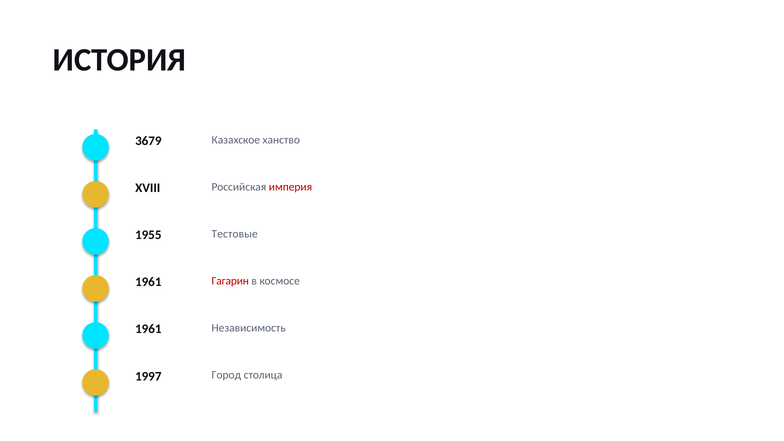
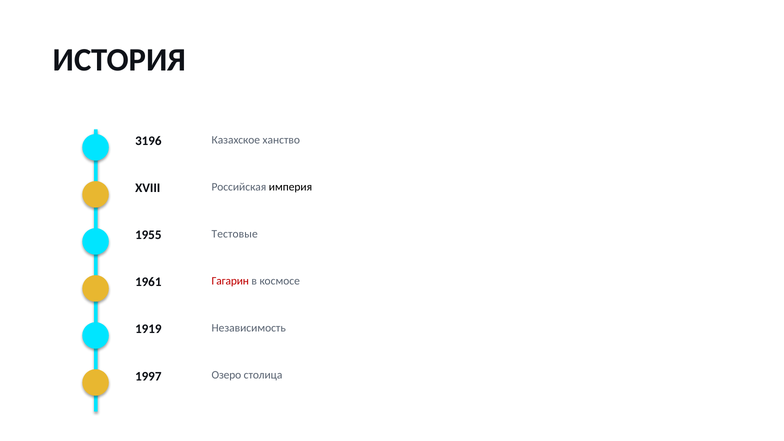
3679: 3679 -> 3196 (148, 141)
империя colour: red -> black (290, 187)
1961: 1961 -> 1919 (148, 329)
Город: Город -> Озеро (226, 375)
